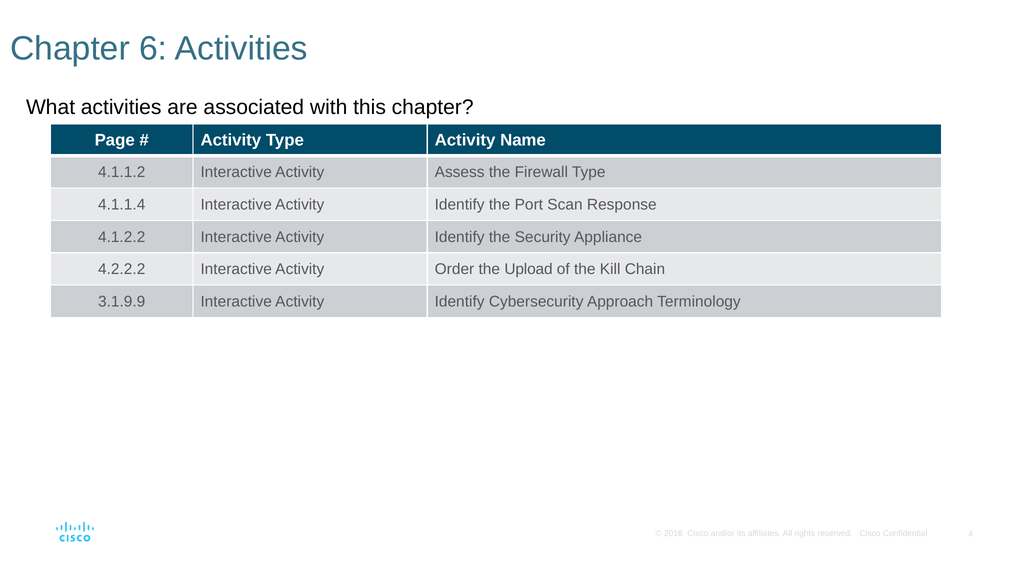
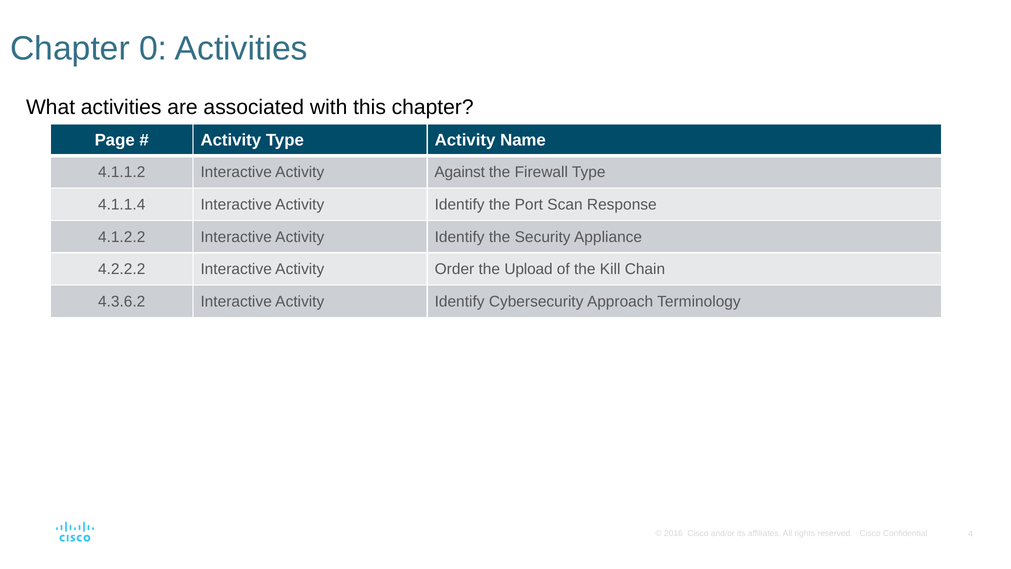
6: 6 -> 0 (153, 49)
Assess: Assess -> Against (460, 172)
3.1.9.9: 3.1.9.9 -> 4.3.6.2 (122, 301)
